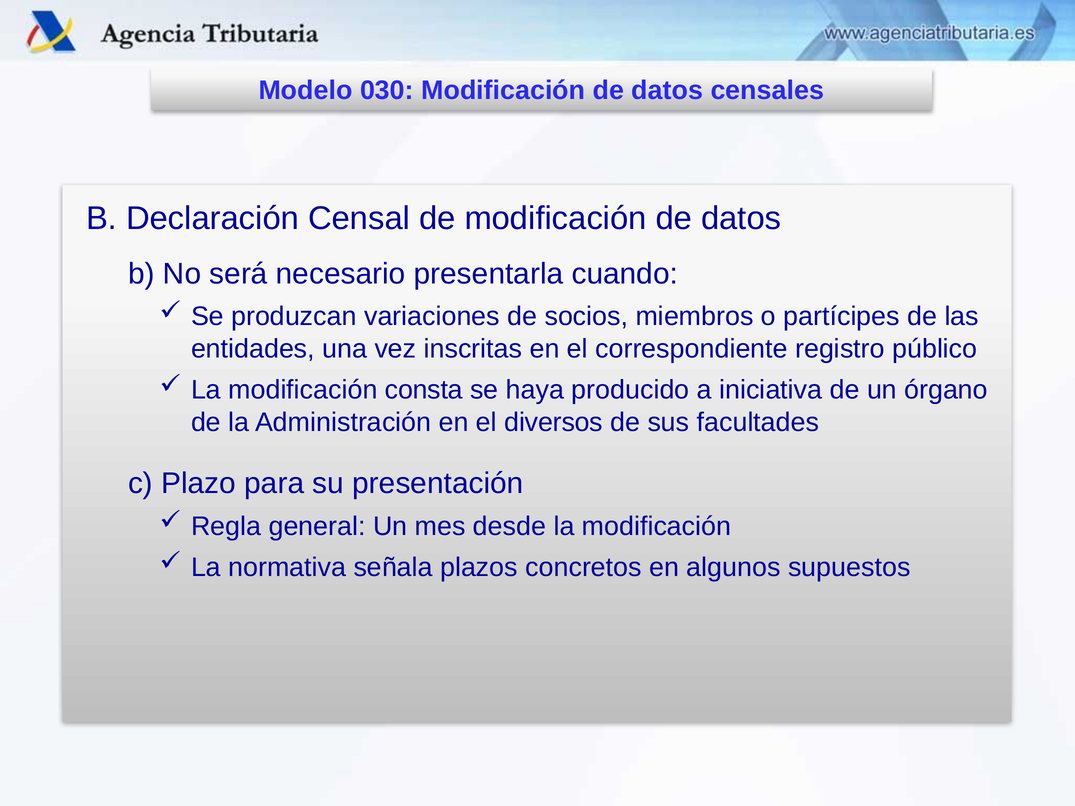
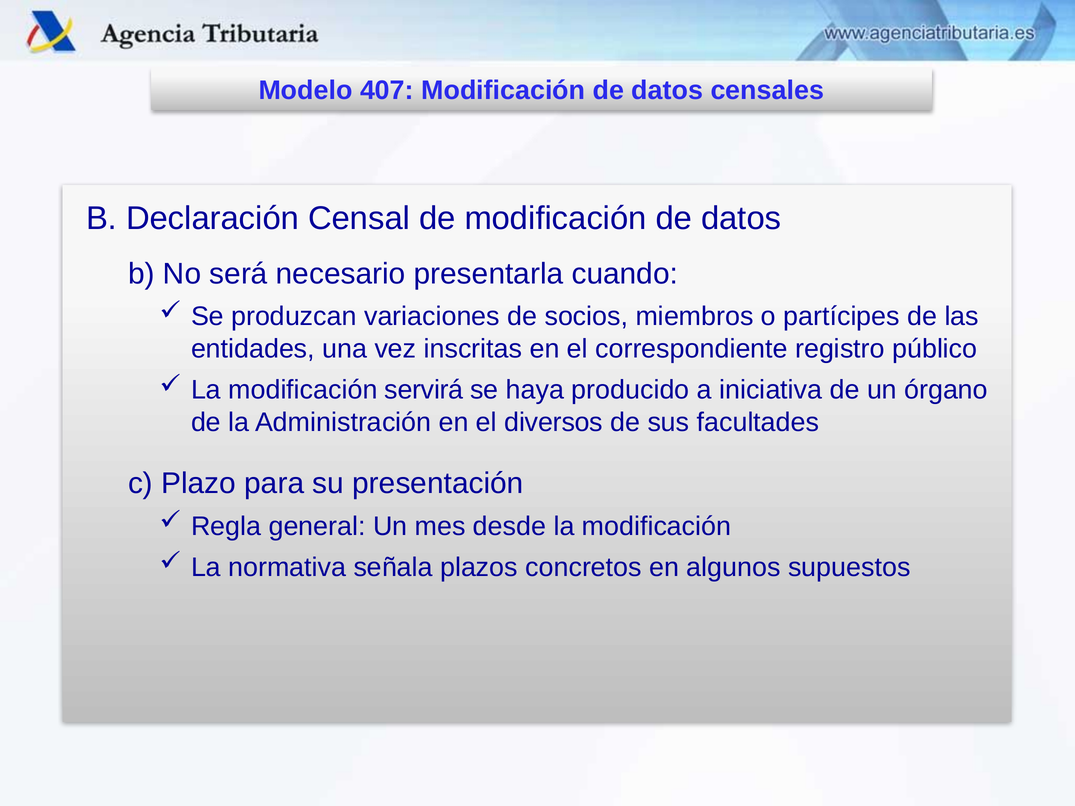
030: 030 -> 407 (387, 90)
consta: consta -> servirá (424, 390)
